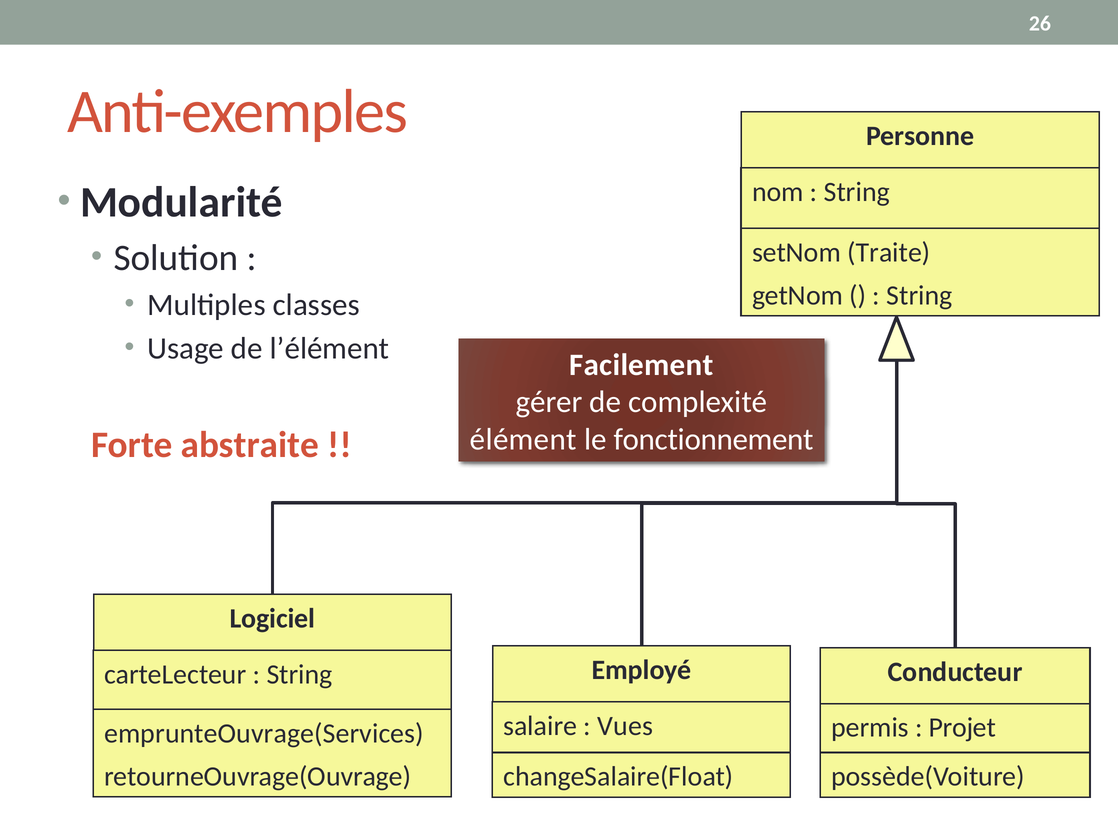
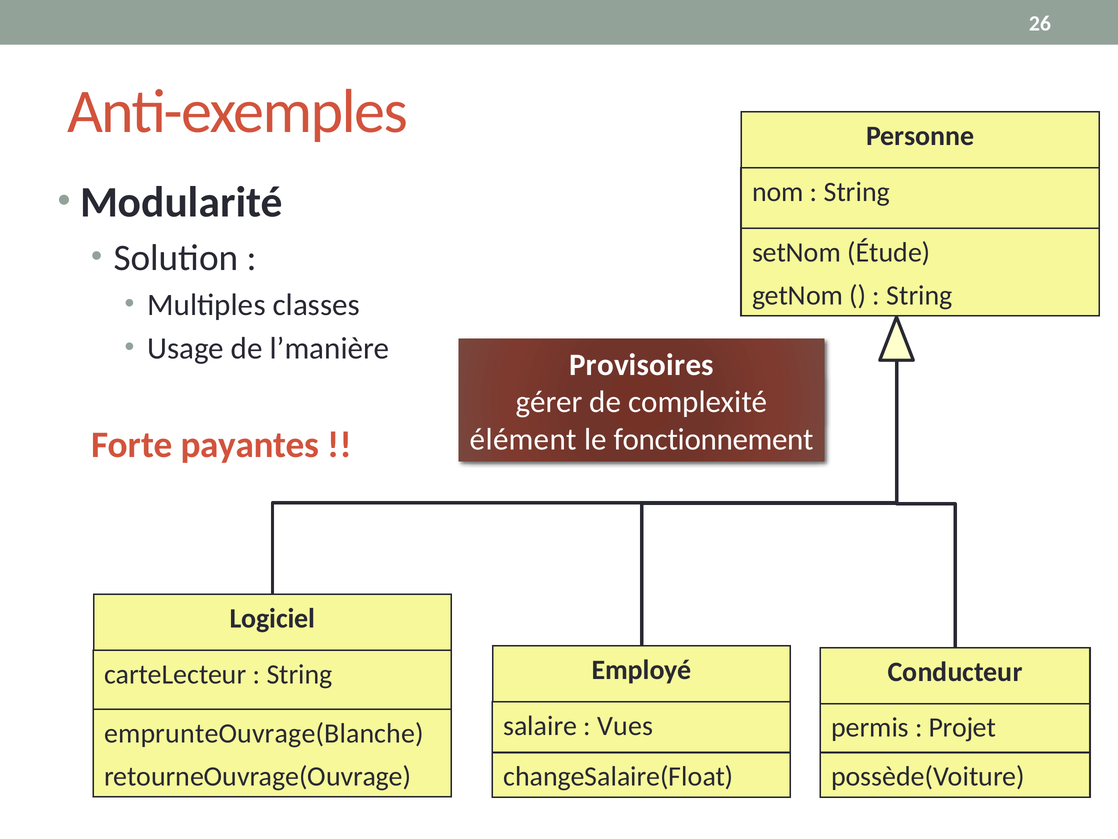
Traite: Traite -> Étude (889, 253)
l’élément: l’élément -> l’manière (330, 348)
Facilement: Facilement -> Provisoires (641, 365)
abstraite: abstraite -> payantes (250, 445)
emprunteOuvrage(Services: emprunteOuvrage(Services -> emprunteOuvrage(Blanche (264, 733)
